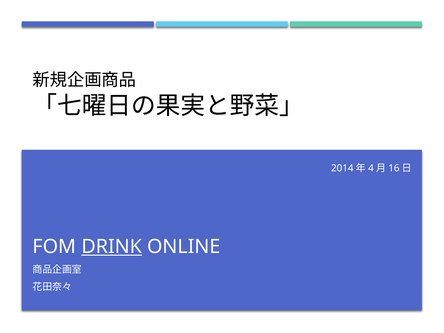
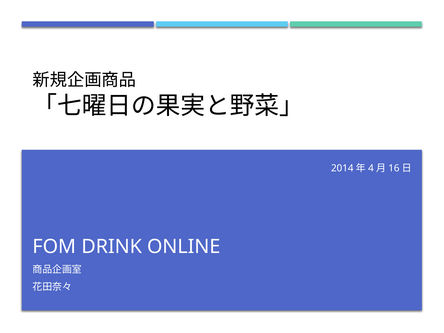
DRINK underline: present -> none (112, 247)
